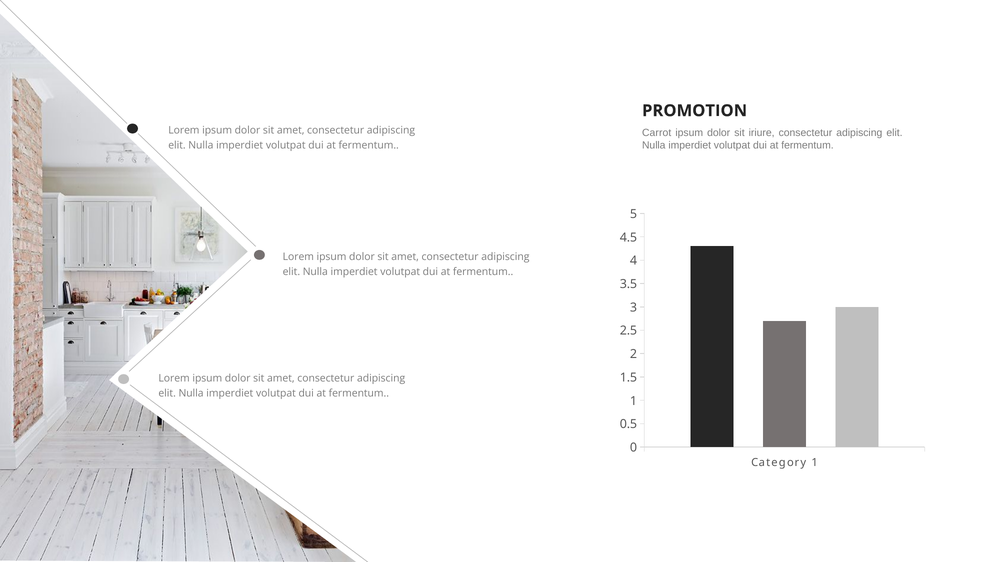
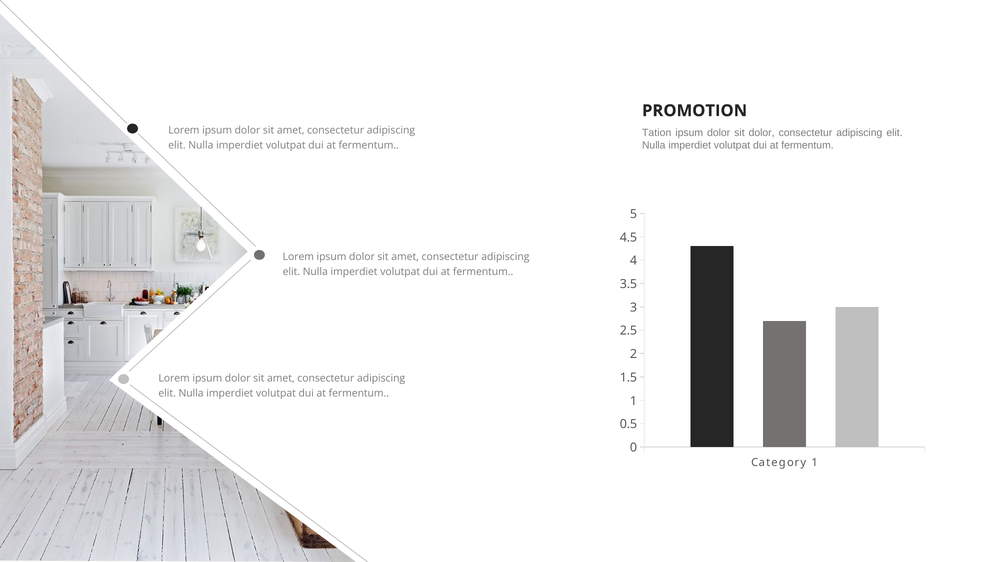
Carrot: Carrot -> Tation (657, 133)
sit iriure: iriure -> dolor (762, 133)
